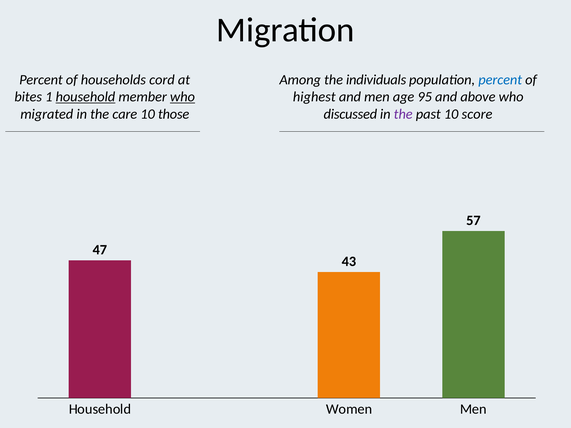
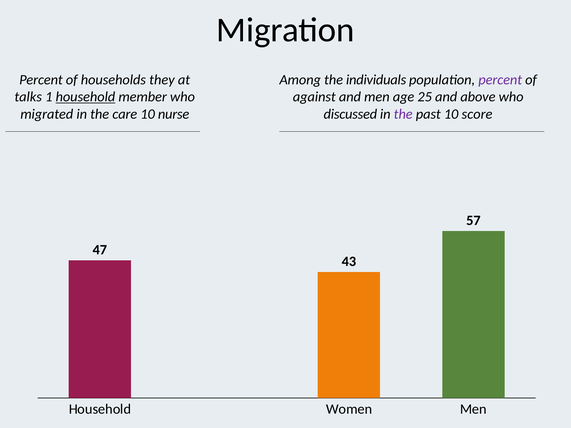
cord: cord -> they (162, 80)
percent colour: blue -> purple (500, 80)
bites: bites -> talks (28, 97)
who underline: present -> none (182, 97)
highest: highest -> against (314, 97)
95: 95 -> 25 (425, 97)
those: those -> nurse (174, 114)
